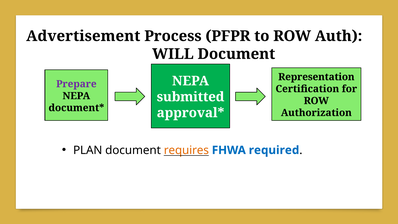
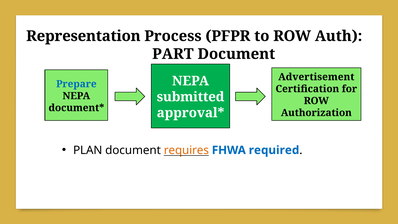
Advertisement: Advertisement -> Representation (83, 36)
WILL: WILL -> PART (173, 54)
Representation: Representation -> Advertisement (316, 77)
Prepare colour: purple -> blue (76, 84)
